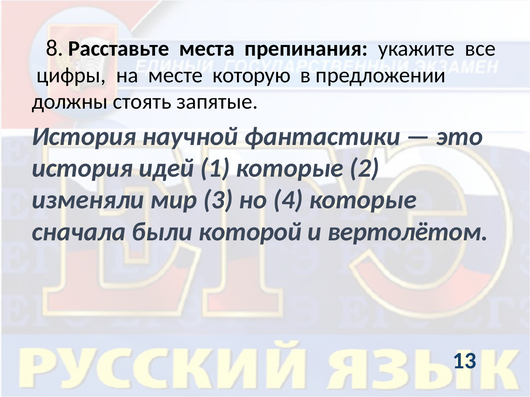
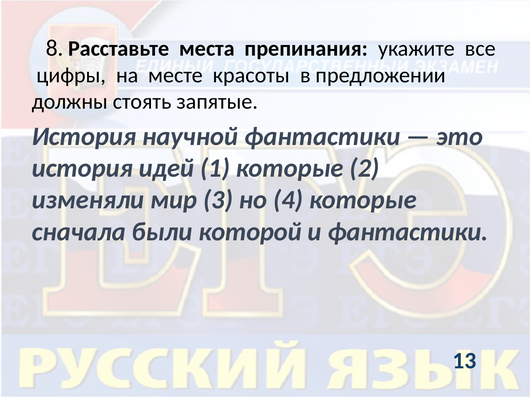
которую: которую -> красоты (251, 75)
и вертолётом: вертолётом -> фантастики (408, 232)
